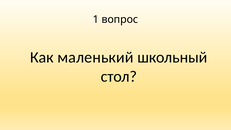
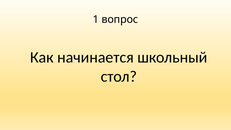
маленький: маленький -> начинается (95, 57)
